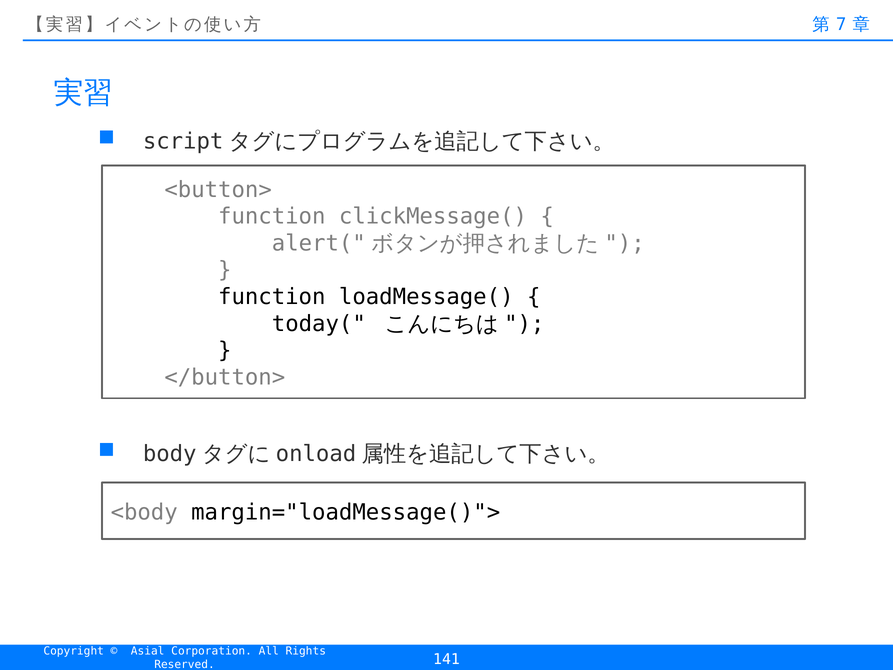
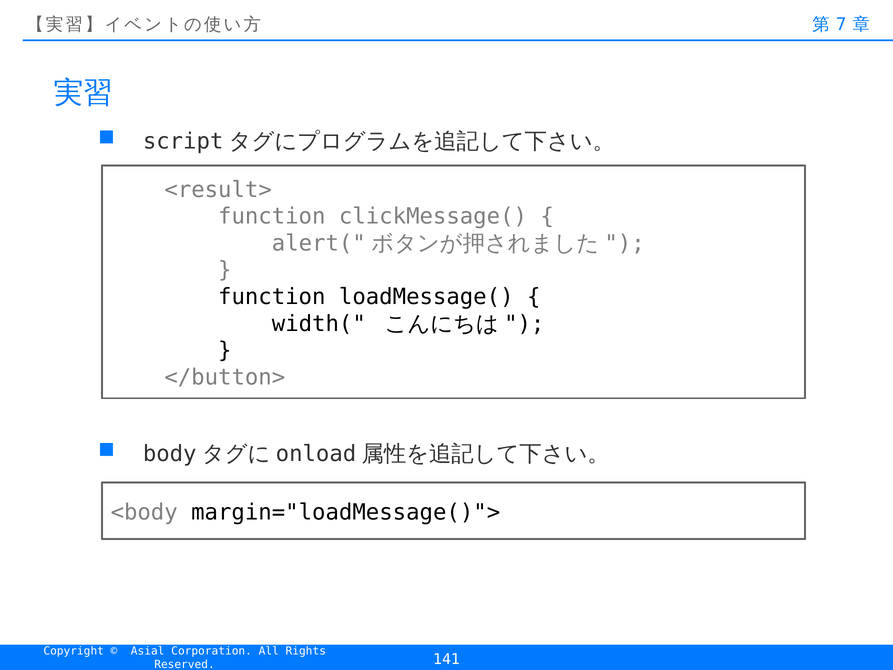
<button>: <button> -> <result> (218, 190)
today(: today( -> width( (319, 324)
